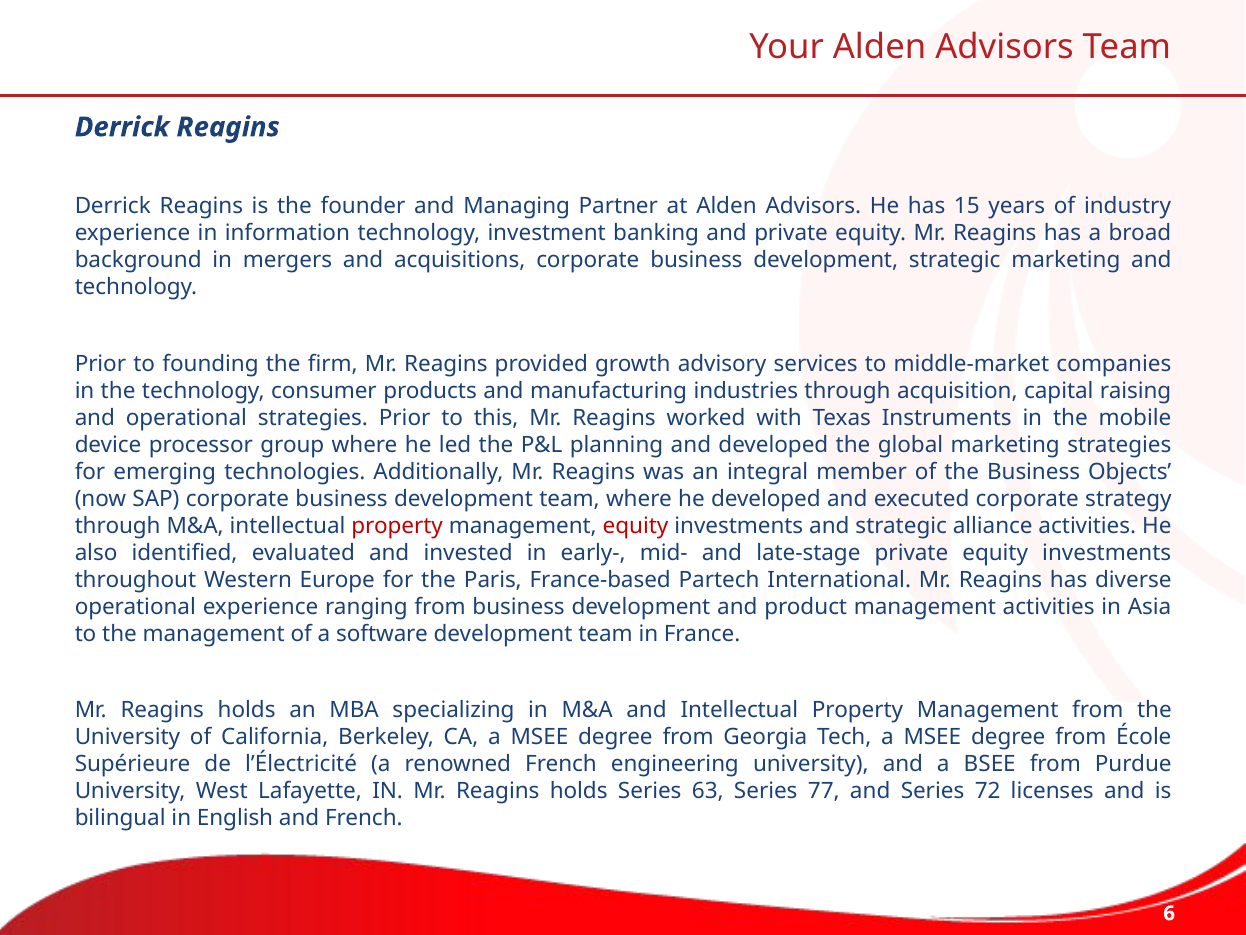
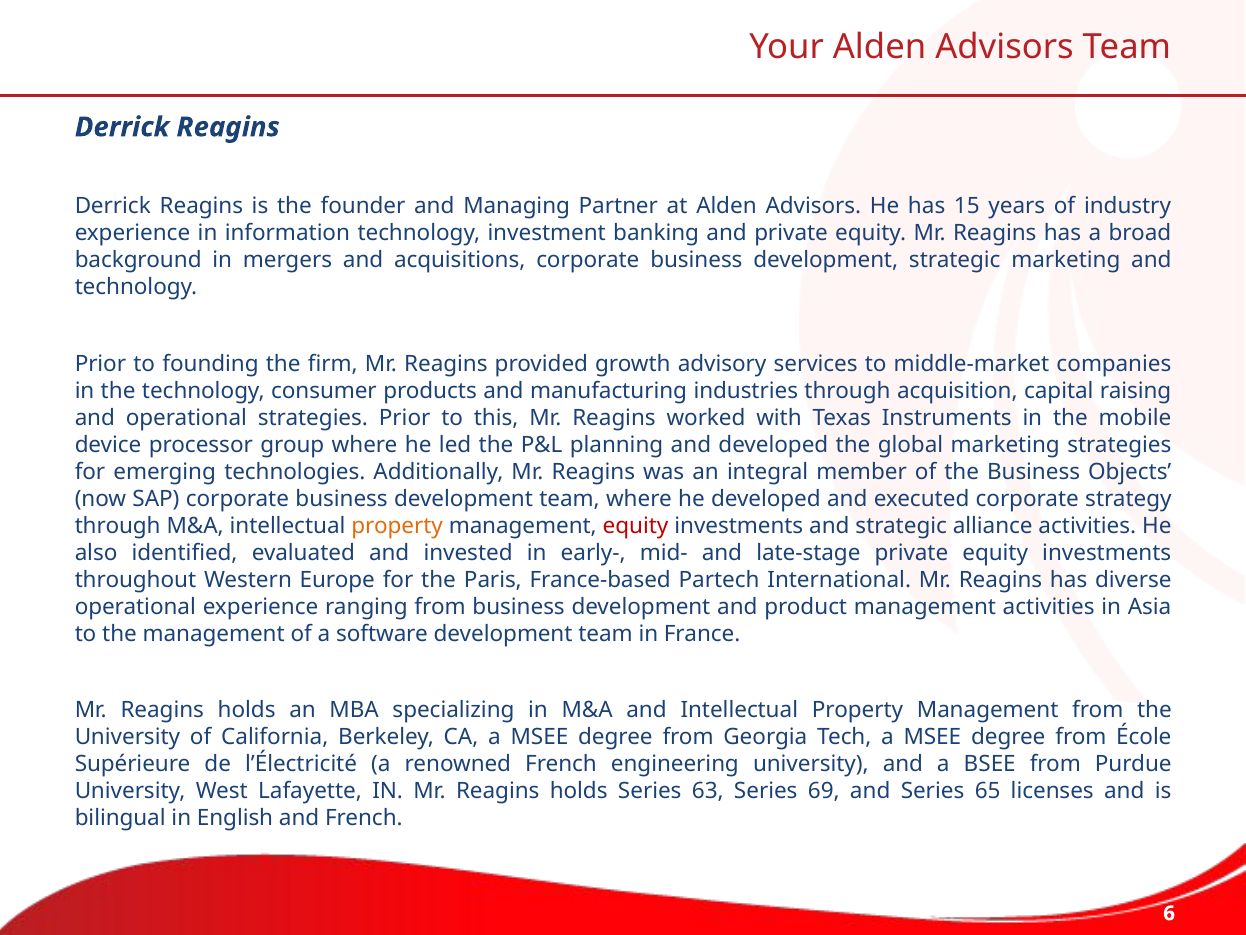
property colour: red -> orange (397, 526)
77: 77 -> 69 (824, 791)
72: 72 -> 65 (988, 791)
